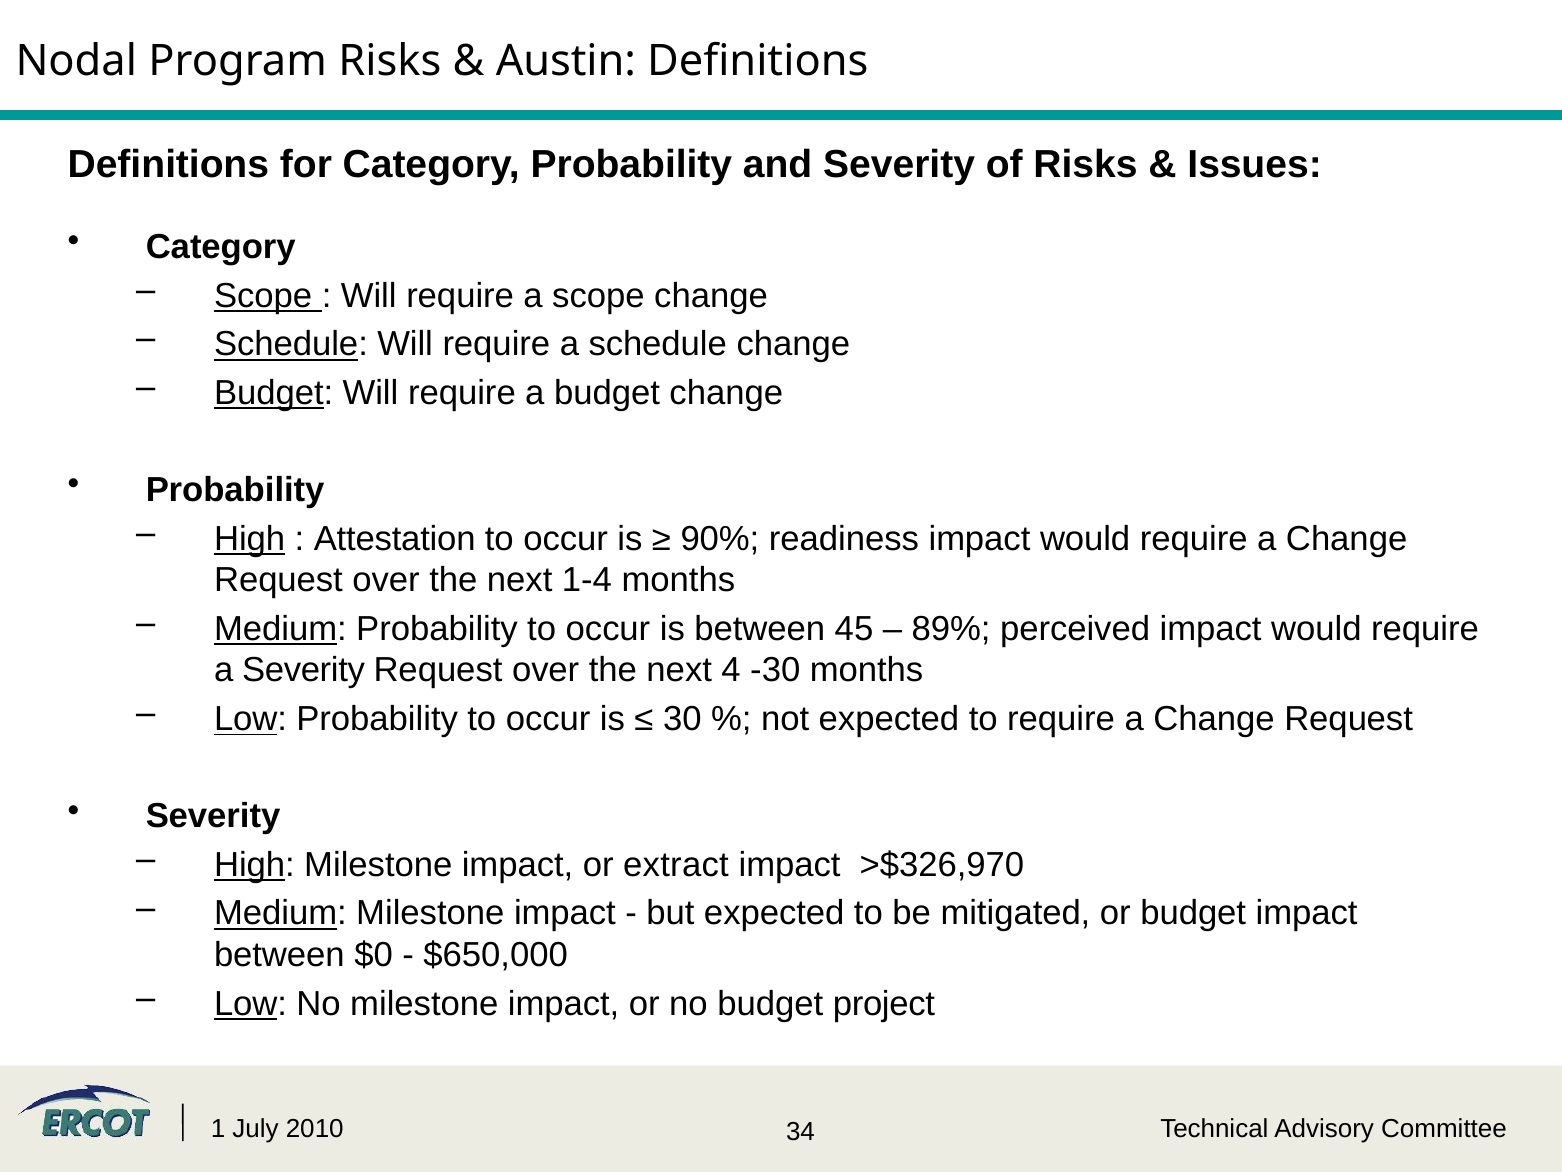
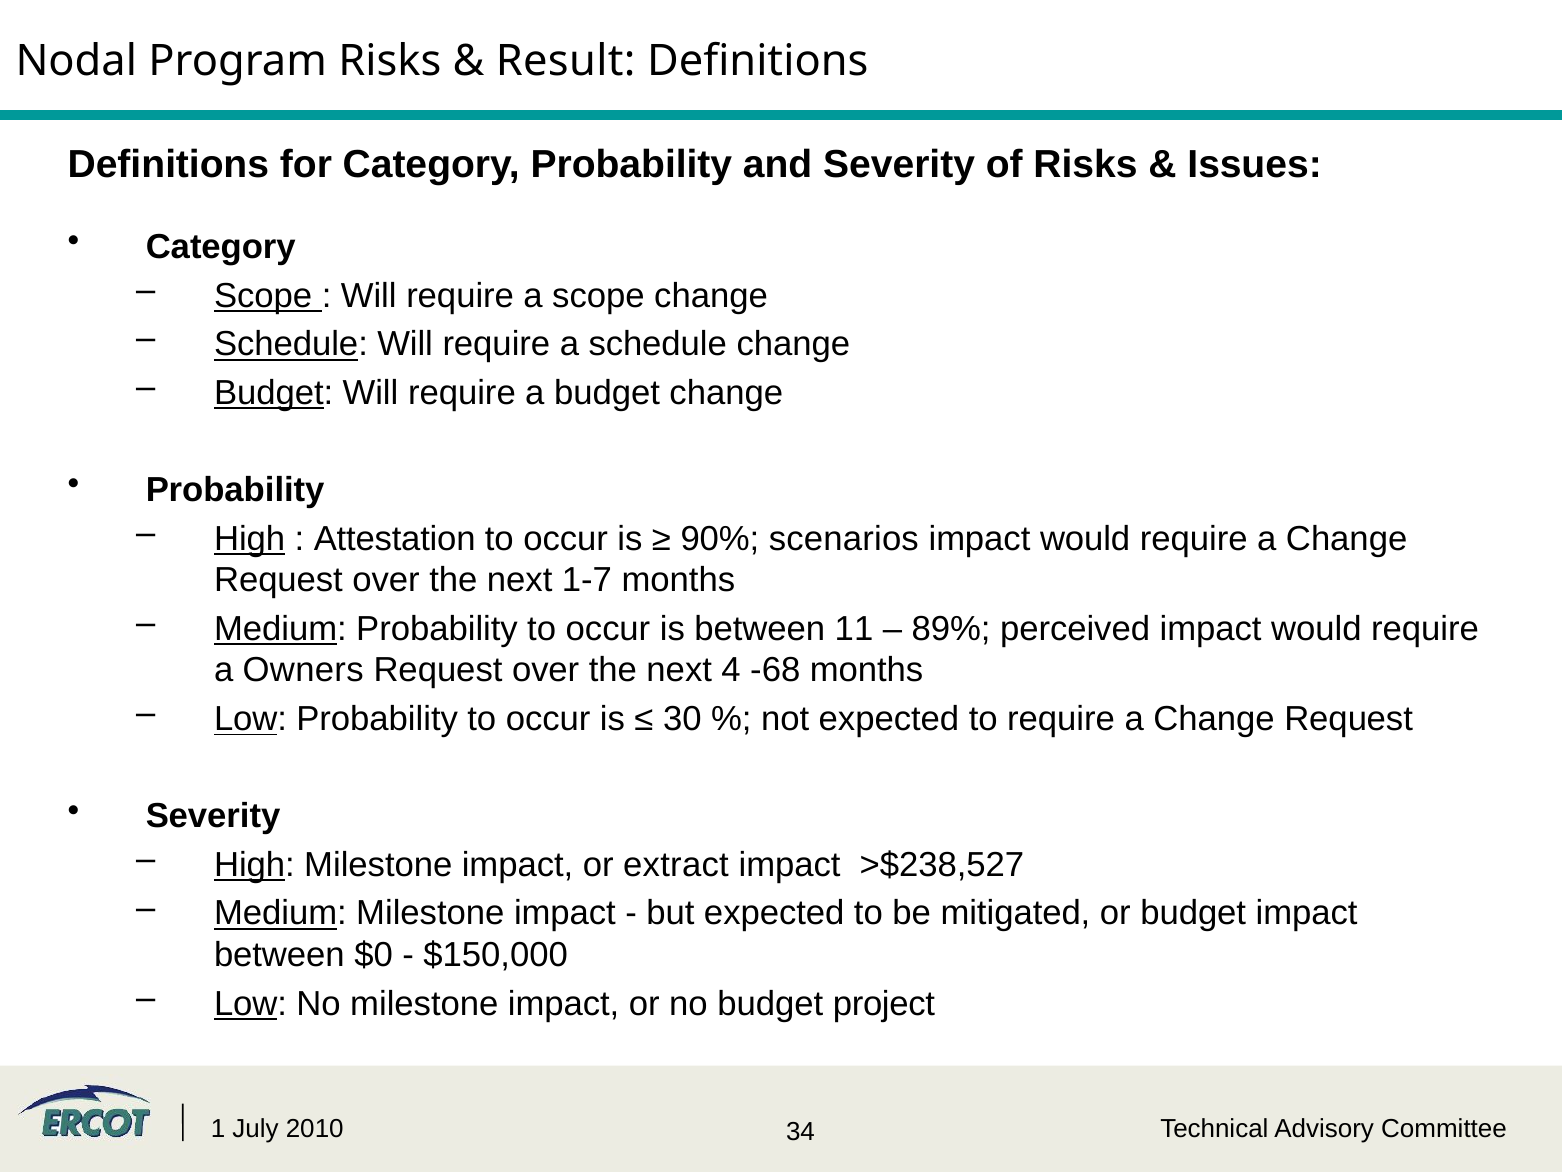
Austin: Austin -> Result (566, 62)
readiness: readiness -> scenarios (844, 538)
1-4: 1-4 -> 1-7 (587, 580)
45: 45 -> 11 (854, 629)
a Severity: Severity -> Owners (303, 670)
-30: -30 -> -68 (775, 670)
>$326,970: >$326,970 -> >$238,527 (942, 865)
$650,000: $650,000 -> $150,000 (496, 955)
